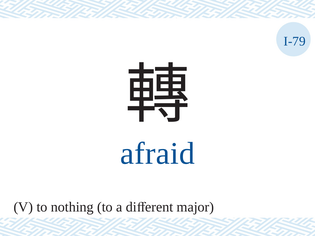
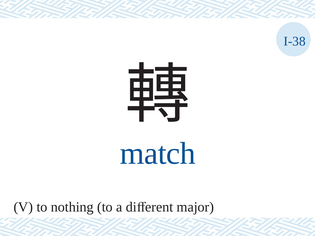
I-79: I-79 -> I-38 (295, 41)
afraid: afraid -> match (158, 154)
